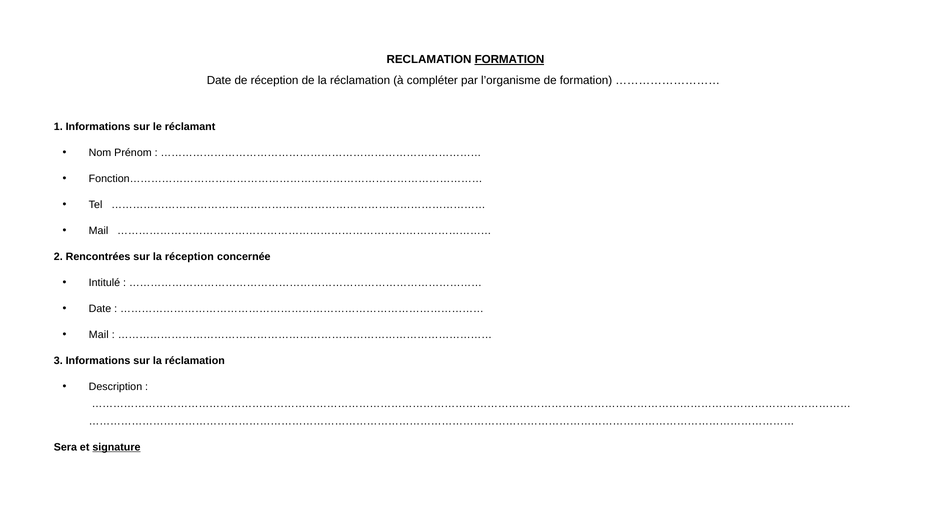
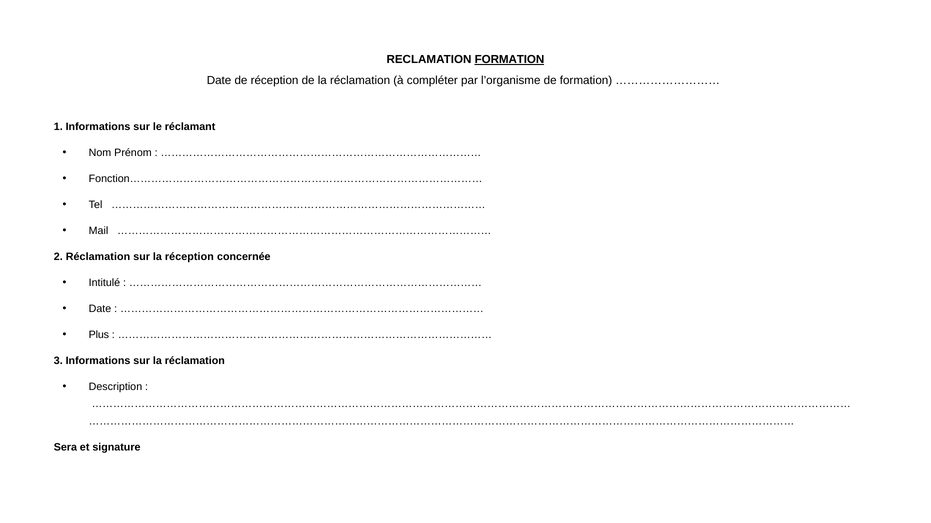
2 Rencontrées: Rencontrées -> Réclamation (98, 257)
Mail: Mail -> Plus (99, 335)
signature underline: present -> none (116, 448)
